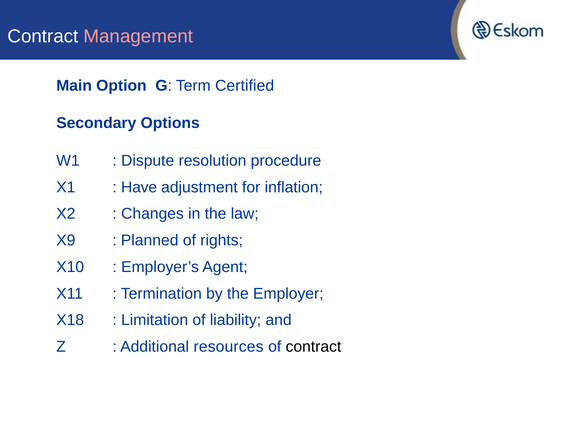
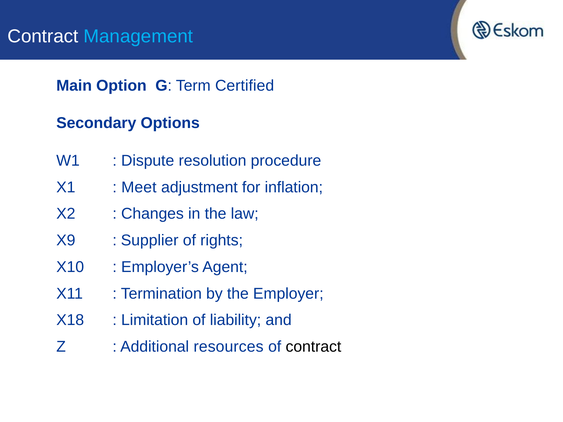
Management colour: pink -> light blue (138, 36)
Have: Have -> Meet (139, 187)
Planned: Planned -> Supplier (150, 241)
